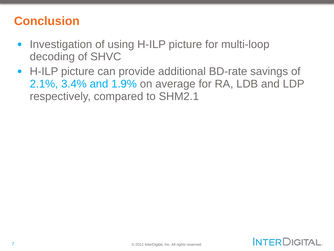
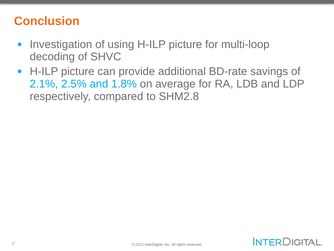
3.4%: 3.4% -> 2.5% (74, 84)
1.9%: 1.9% -> 1.8% (124, 84)
SHM2.1: SHM2.1 -> SHM2.8 (179, 96)
